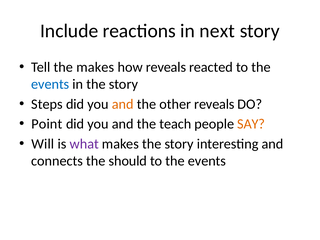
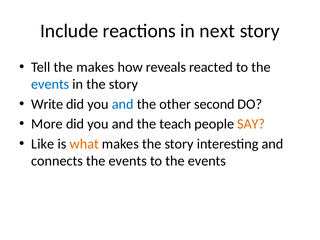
Steps: Steps -> Write (47, 104)
and colour: orange -> blue (123, 104)
other reveals: reveals -> second (214, 104)
Point: Point -> More (47, 124)
Will: Will -> Like (43, 144)
what colour: purple -> orange (84, 144)
connects the should: should -> events (128, 161)
